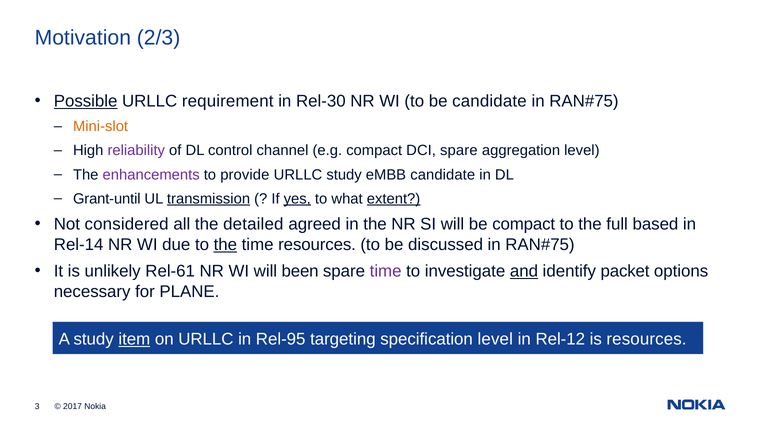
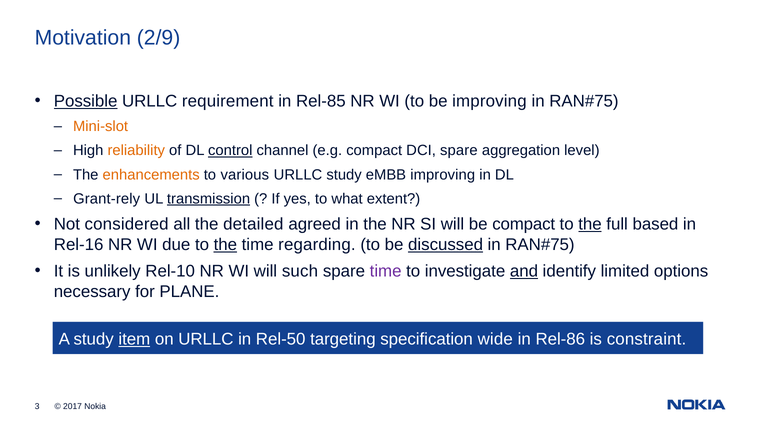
2/3: 2/3 -> 2/9 (159, 37)
Rel-30: Rel-30 -> Rel-85 (321, 101)
be candidate: candidate -> improving (489, 101)
reliability colour: purple -> orange (136, 150)
control underline: none -> present (230, 150)
enhancements colour: purple -> orange (151, 174)
provide: provide -> various (245, 174)
eMBB candidate: candidate -> improving (443, 174)
Grant-until: Grant-until -> Grant-rely (107, 199)
yes underline: present -> none (297, 199)
extent underline: present -> none (394, 199)
the underline: none -> present (590, 224)
Rel-14: Rel-14 -> Rel-16 (79, 244)
time resources: resources -> regarding (317, 244)
discussed underline: none -> present (446, 244)
Rel-61: Rel-61 -> Rel-10 (170, 271)
been: been -> such (300, 271)
packet: packet -> limited (625, 271)
Rel-95: Rel-95 -> Rel-50 (281, 339)
specification level: level -> wide (495, 339)
Rel-12: Rel-12 -> Rel-86 (560, 339)
is resources: resources -> constraint (647, 339)
